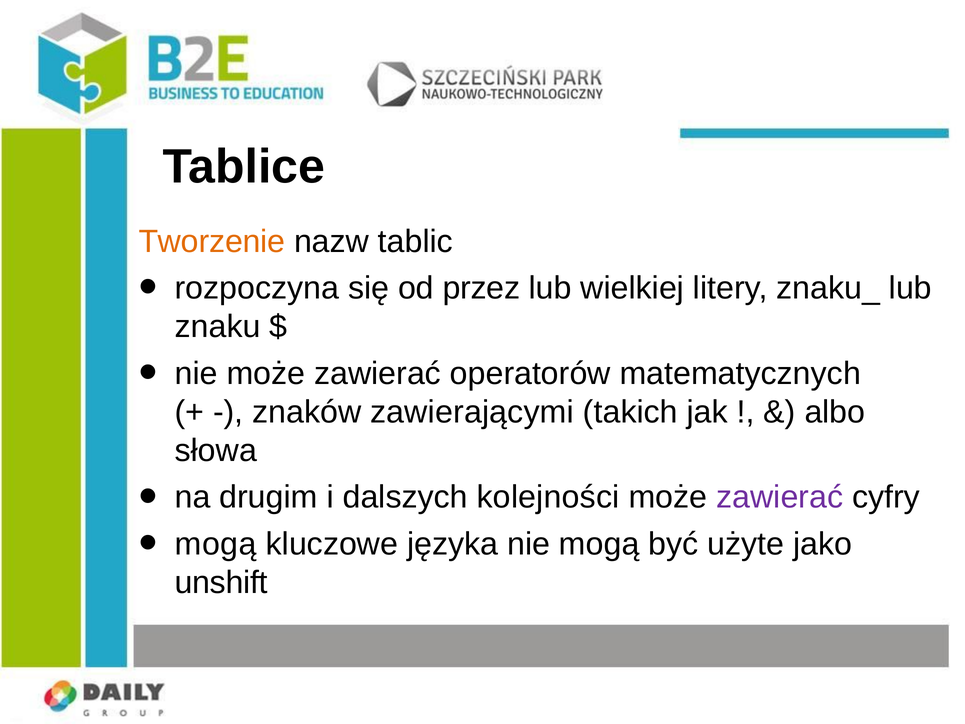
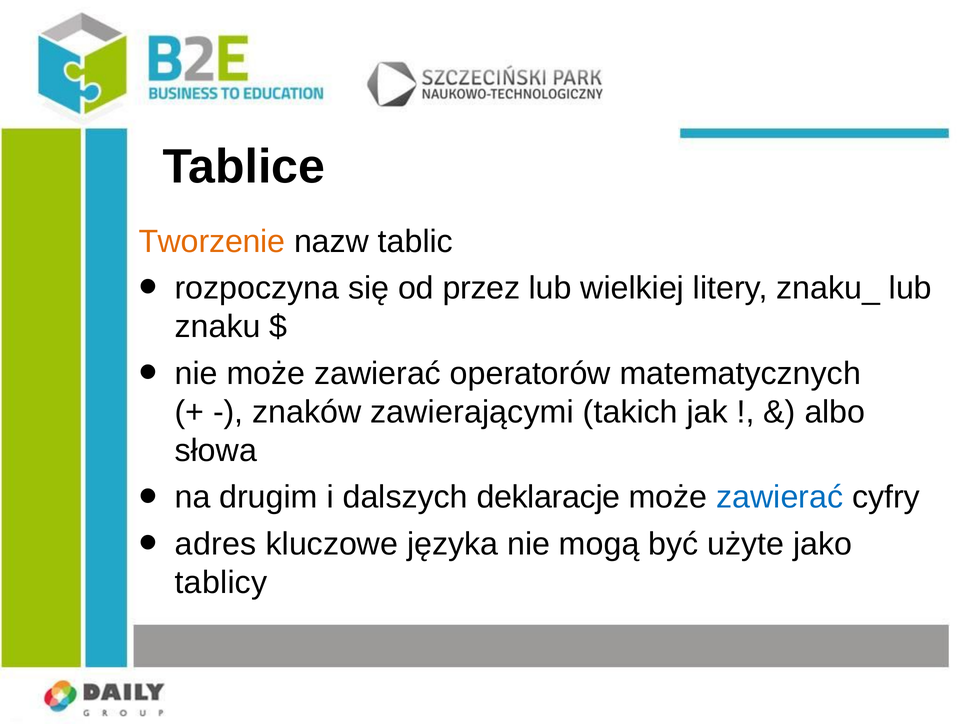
kolejności: kolejności -> deklaracje (548, 497)
zawierać colour: purple -> blue (780, 497)
mogą: mogą -> adres (216, 544)
unshift: unshift -> tablicy (221, 582)
